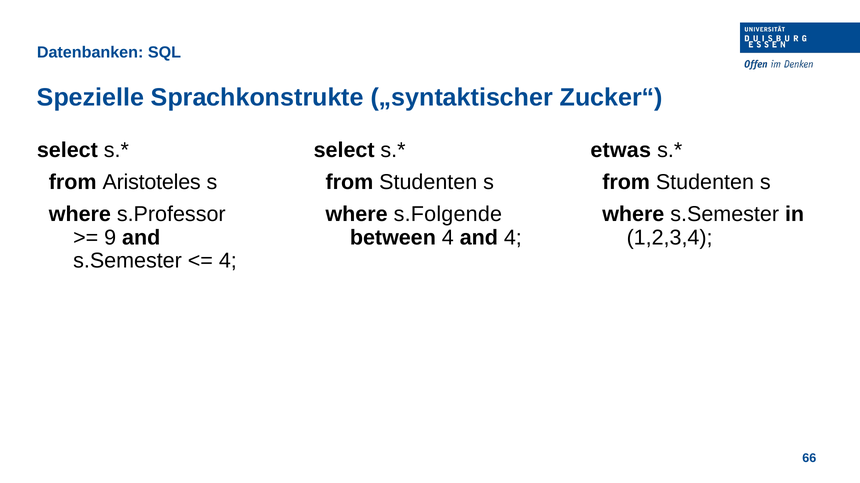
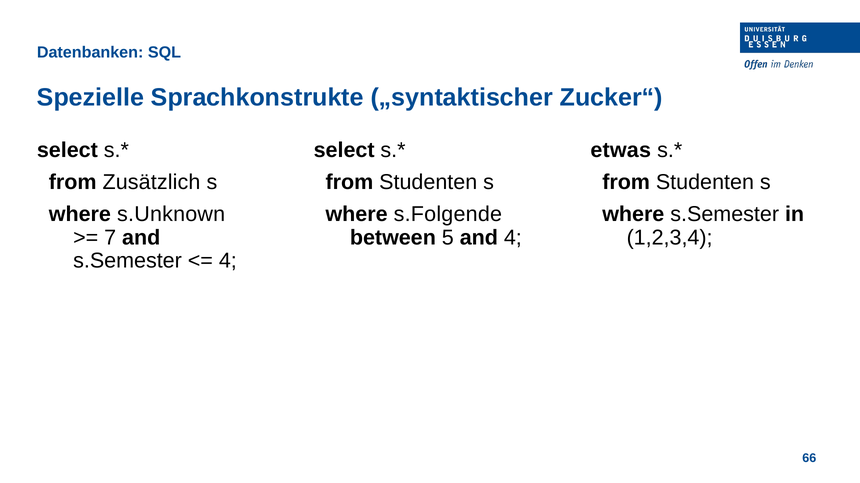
Aristoteles: Aristoteles -> Zusätzlich (151, 183)
s.Professor: s.Professor -> s.Unknown (171, 215)
9: 9 -> 7 (110, 238)
between 4: 4 -> 5 (448, 238)
